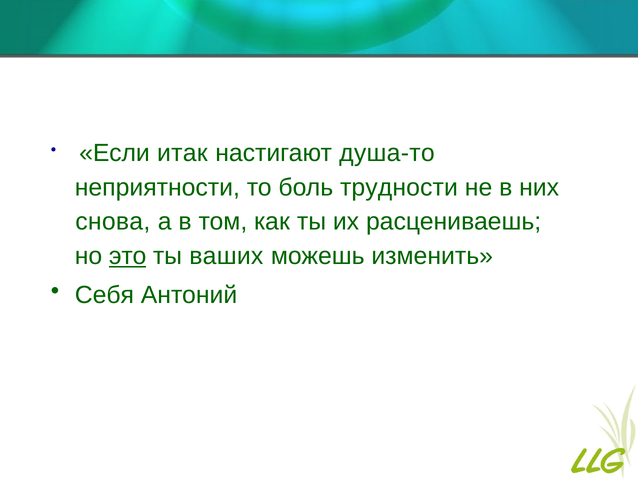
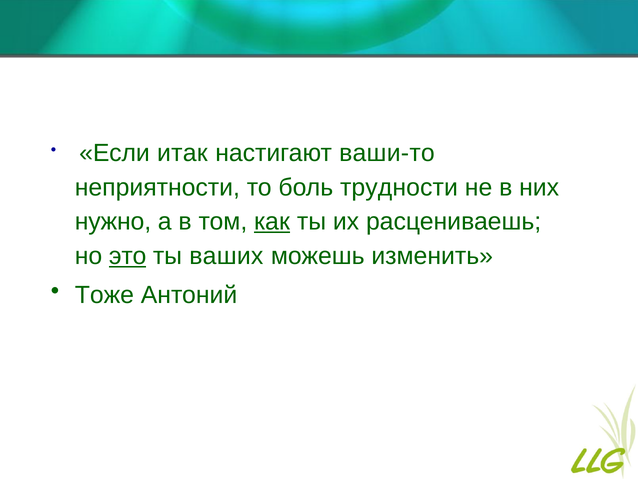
душа-то: душа-то -> ваши-то (387, 153)
снова: снова -> нужно (113, 221)
как underline: none -> present (272, 221)
Себя: Себя -> Тоже (104, 295)
